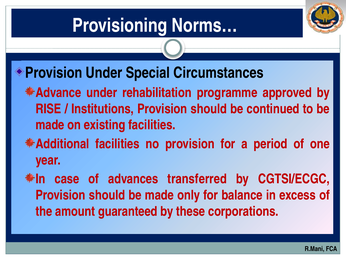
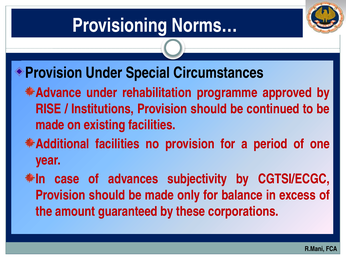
transferred: transferred -> subjectivity (197, 179)
